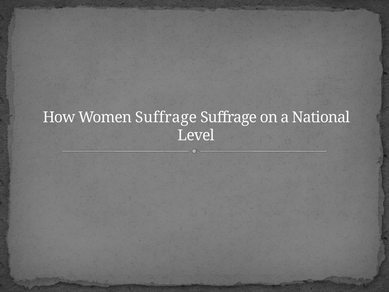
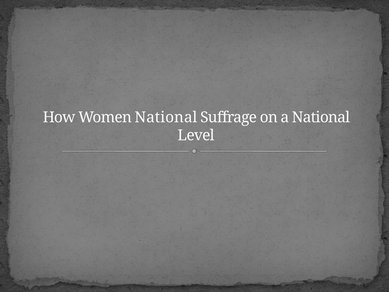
Women Suffrage: Suffrage -> National (166, 117)
